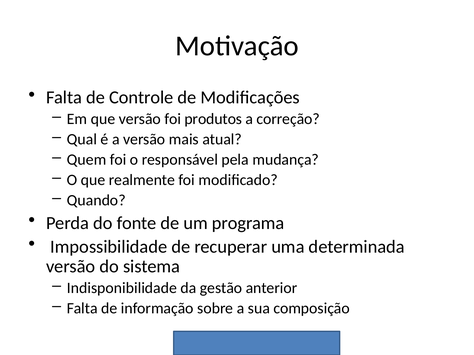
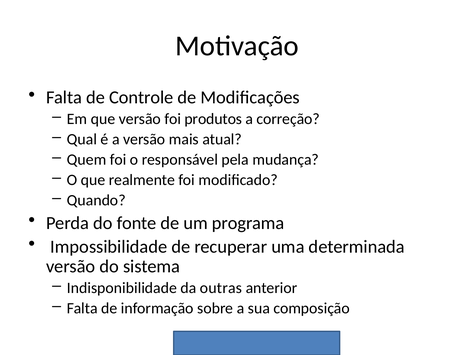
gestão: gestão -> outras (221, 288)
